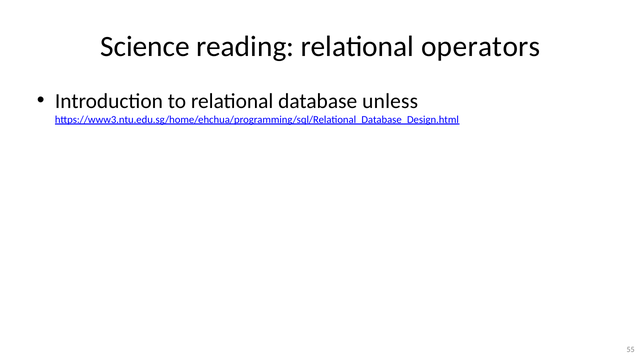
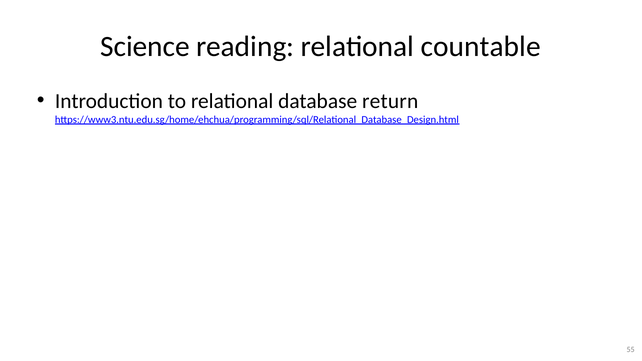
operators: operators -> countable (481, 47)
unless: unless -> return (390, 101)
